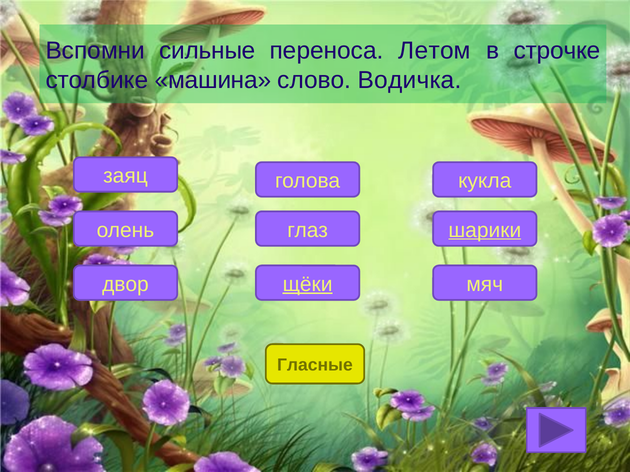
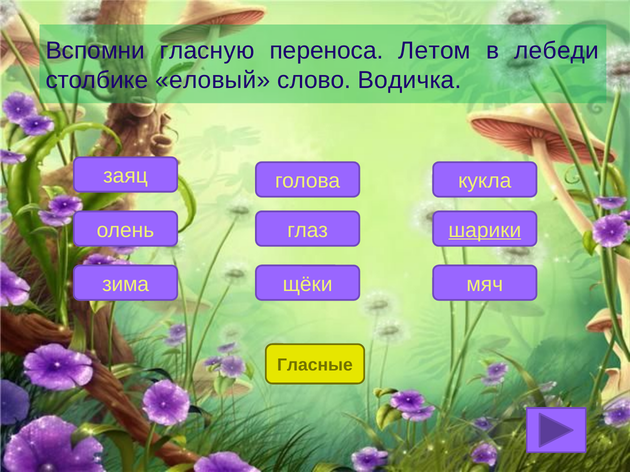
сильные: сильные -> гласную (207, 51)
строчке: строчке -> лебеди (557, 51)
машина: машина -> еловый (213, 80)
двор: двор -> зима (126, 284)
щёки underline: present -> none (308, 284)
